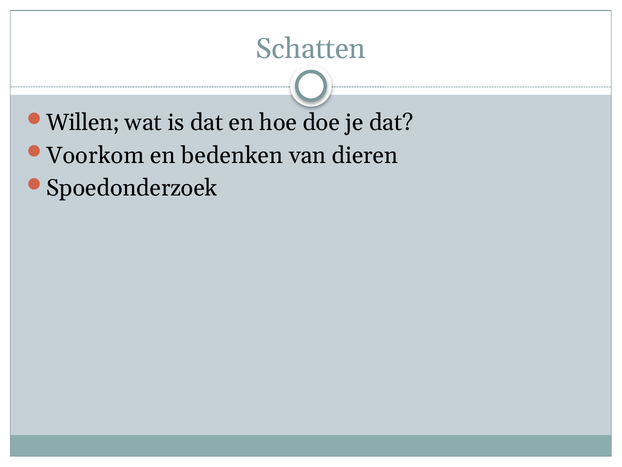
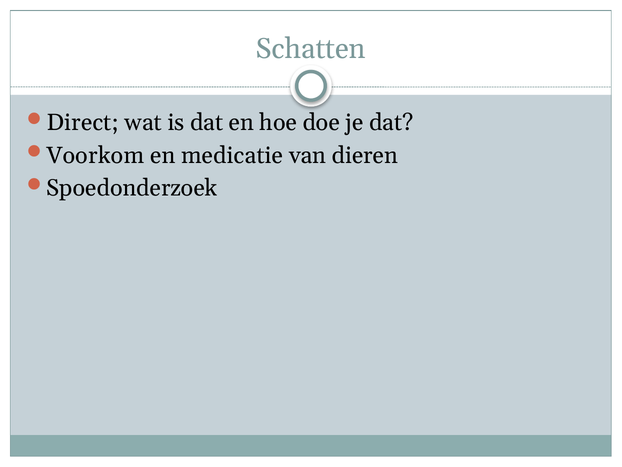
Willen: Willen -> Direct (83, 123)
bedenken: bedenken -> medicatie (232, 155)
